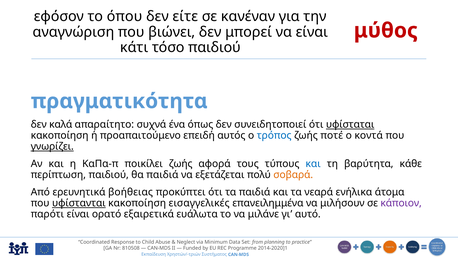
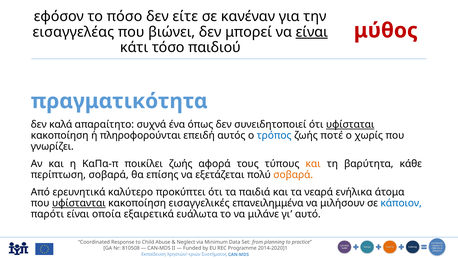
όπου: όπου -> πόσο (125, 17)
αναγνώριση: αναγνώριση -> εισαγγελέας (73, 32)
είναι underline: none -> present (312, 32)
προαπαιτούμενο: προαπαιτούμενο -> πληροφορούνται (140, 135)
κοντά: κοντά -> χωρίς (369, 135)
γνωρίζει underline: present -> none (52, 146)
και colour: blue -> orange (313, 164)
περίπτωση παιδιού: παιδιού -> σοβαρά (109, 175)
θα παιδιά: παιδιά -> επίσης (162, 175)
βοήθειας: βοήθειας -> καλύτερο (131, 192)
κάποιον colour: purple -> blue (401, 203)
ορατό: ορατό -> οποία (107, 214)
